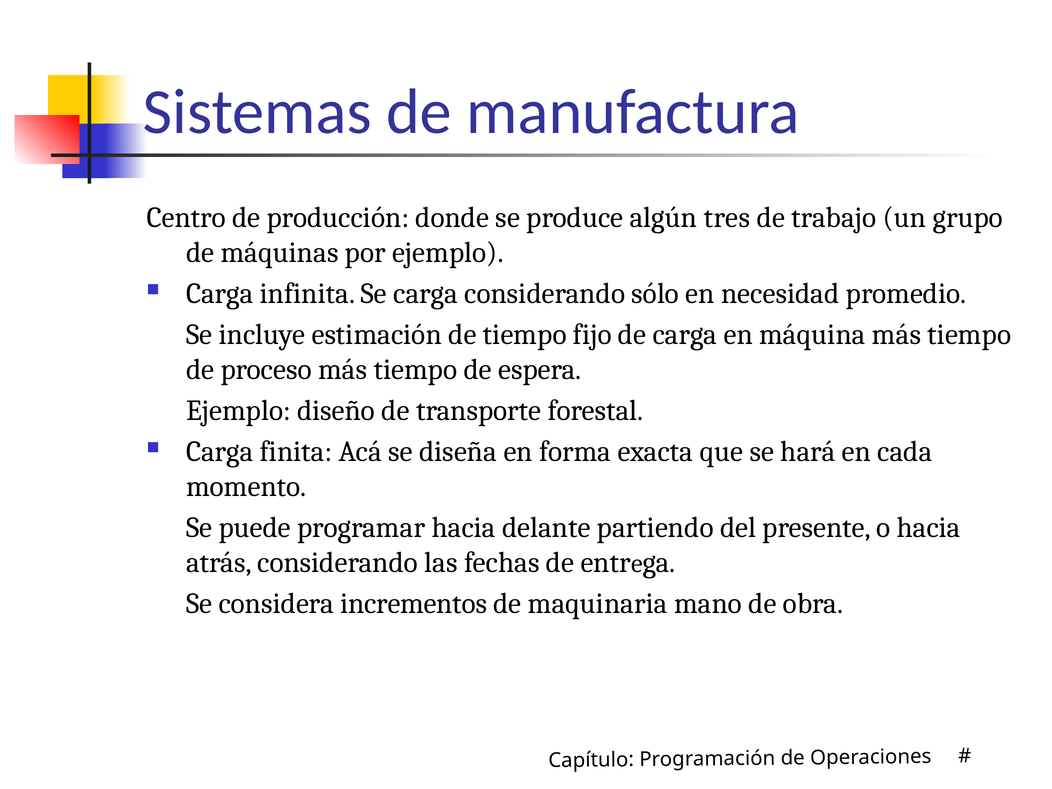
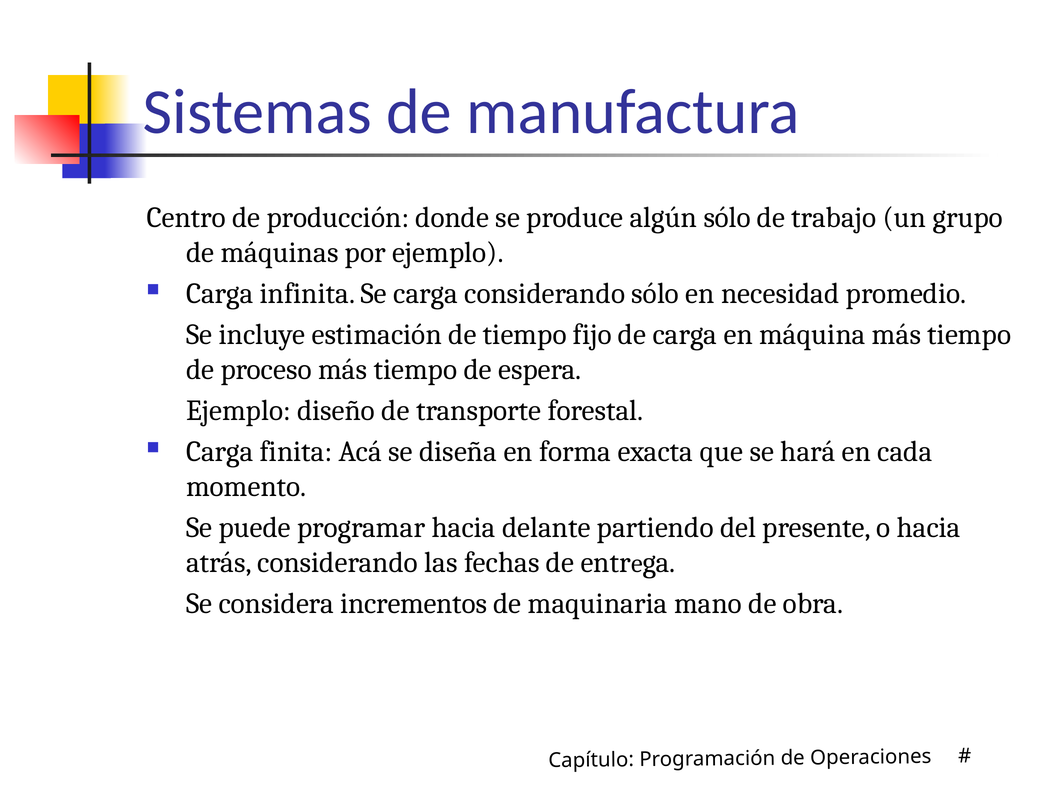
algún tres: tres -> sólo (727, 218)
